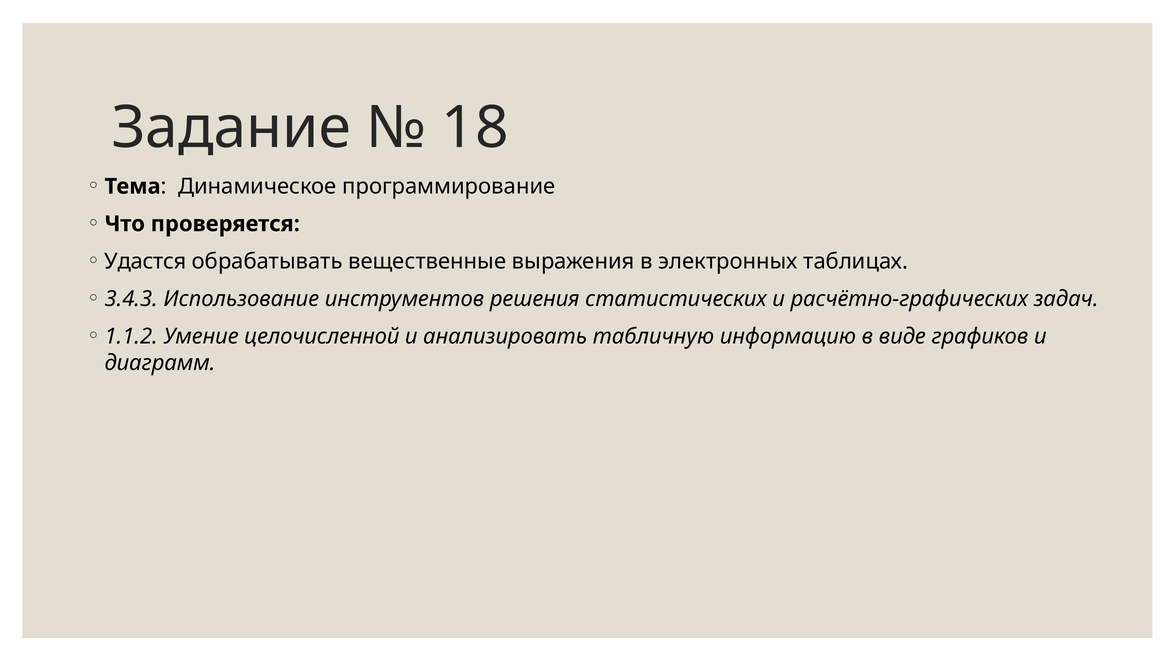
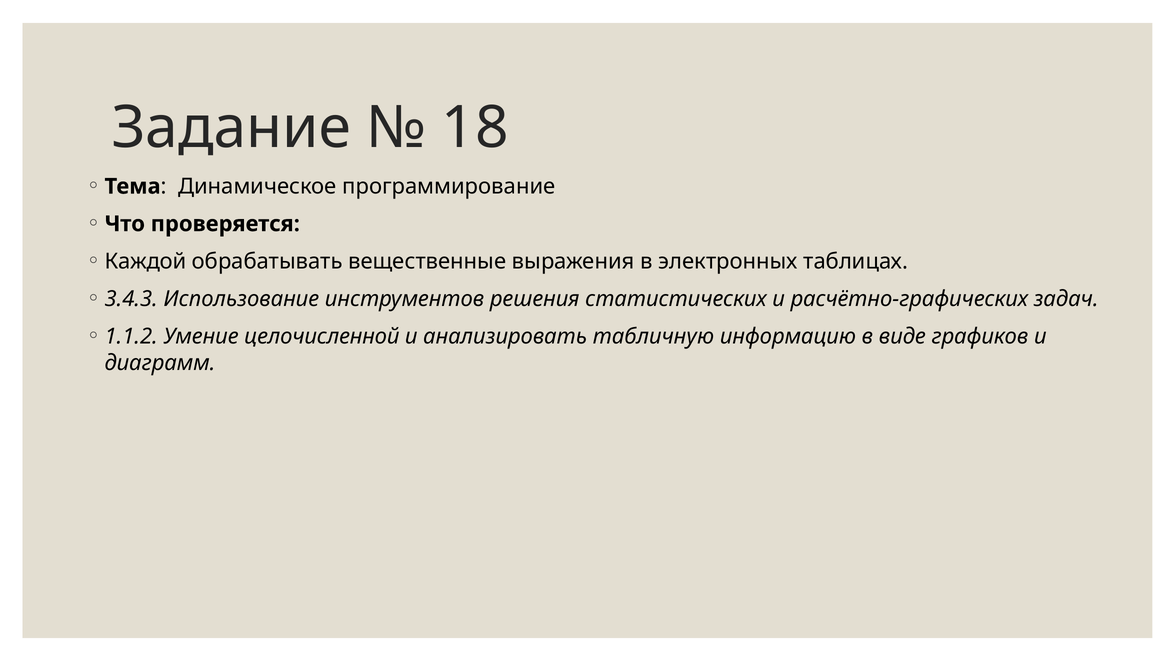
Удастся: Удастся -> Каждой (145, 261)
